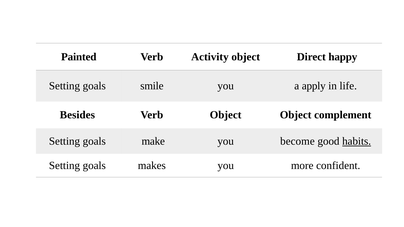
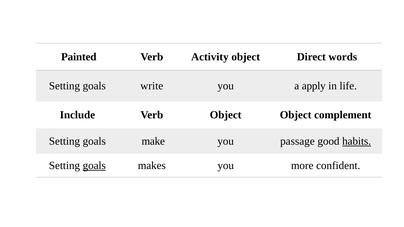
happy: happy -> words (343, 57)
smile: smile -> write (152, 86)
Besides: Besides -> Include (77, 115)
become: become -> passage (297, 141)
goals underline: none -> present (94, 166)
